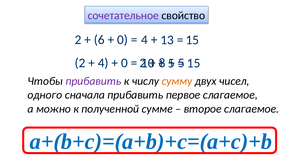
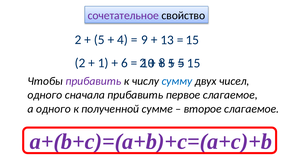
6: 6 -> 5 (99, 40)
0: 0 -> 4 (123, 40)
4: 4 -> 9 (145, 40)
4: 4 -> 1 (103, 63)
0: 0 -> 6 (124, 63)
сумму colour: orange -> blue (177, 81)
а можно: можно -> одного (53, 109)
a+(b+c)=(a+b)+c=(a+c)+b colour: blue -> purple (151, 142)
